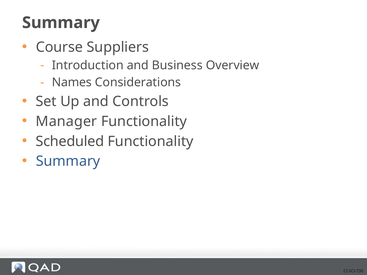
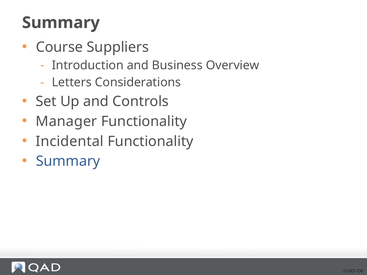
Names: Names -> Letters (72, 83)
Scheduled: Scheduled -> Incidental (70, 141)
